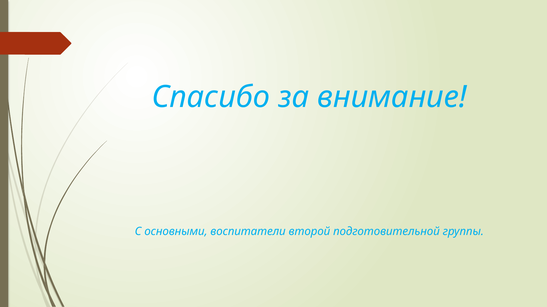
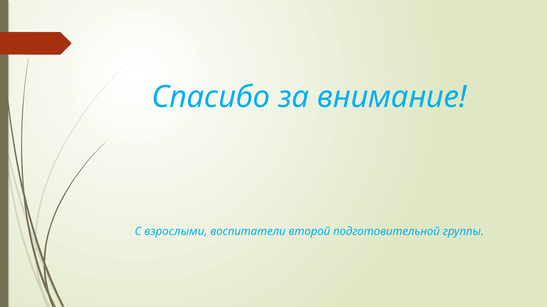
основными: основными -> взрослыми (176, 232)
